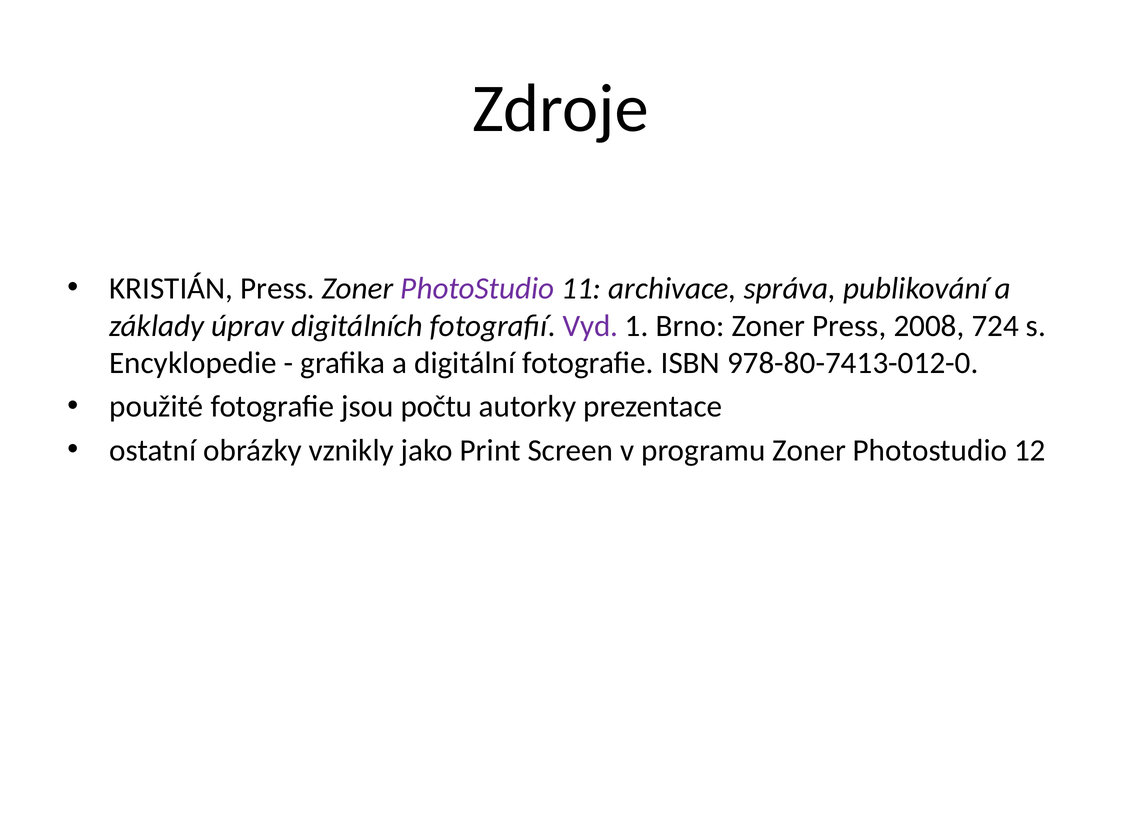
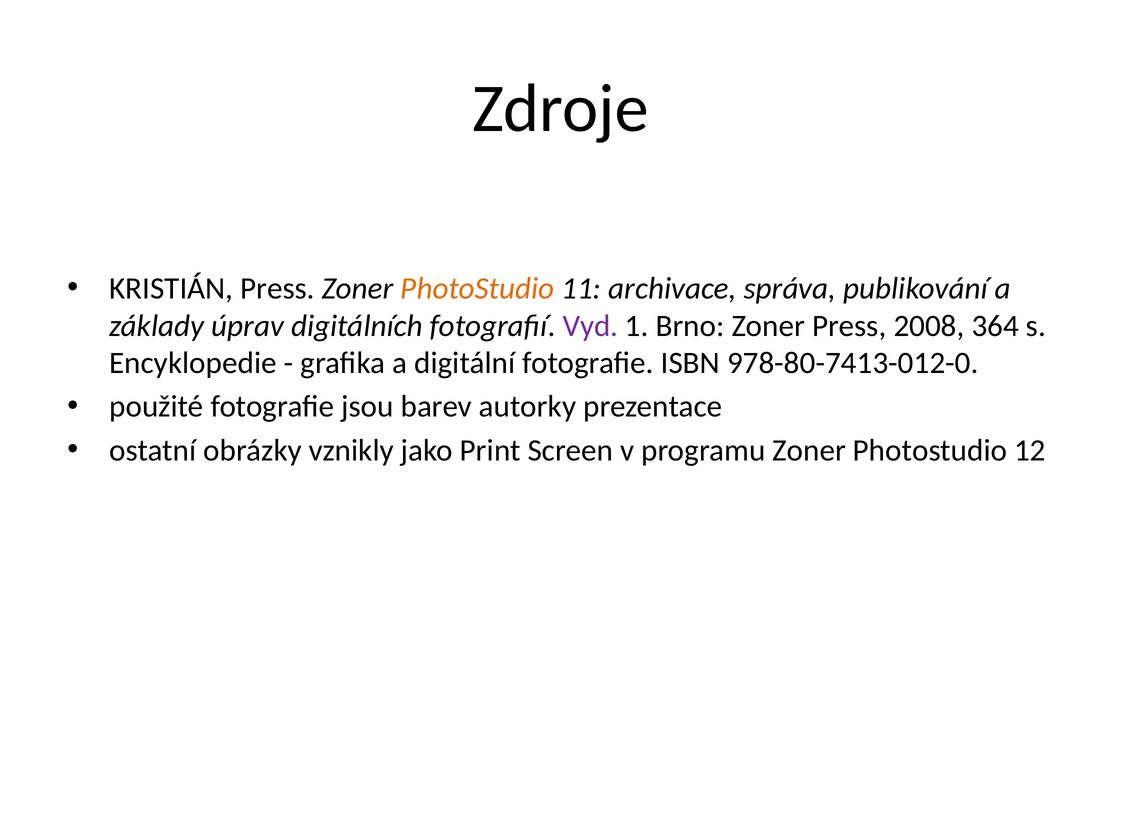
PhotoStudio colour: purple -> orange (477, 289)
724: 724 -> 364 (995, 326)
počtu: počtu -> barev (436, 407)
